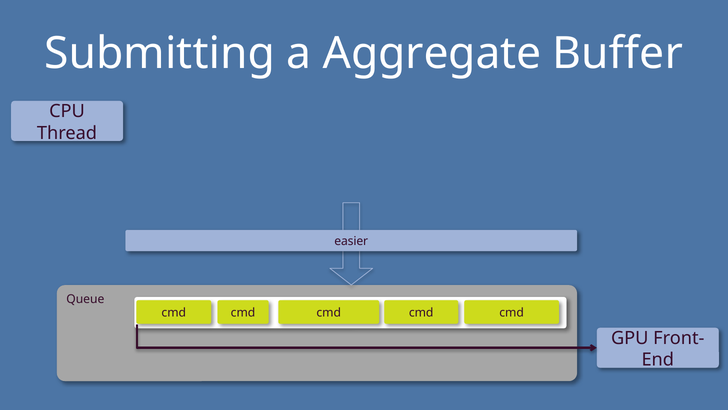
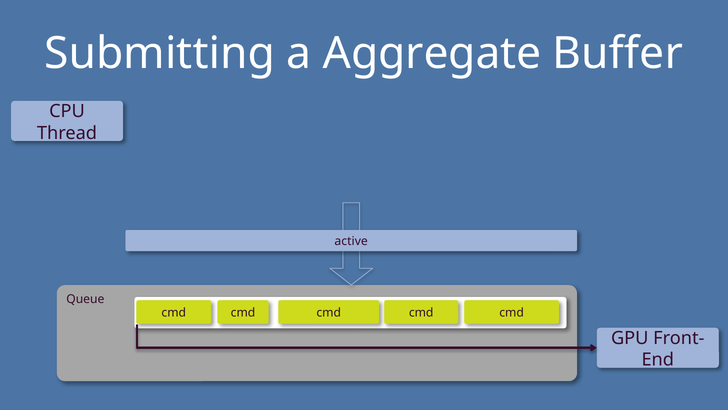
easier: easier -> active (351, 241)
